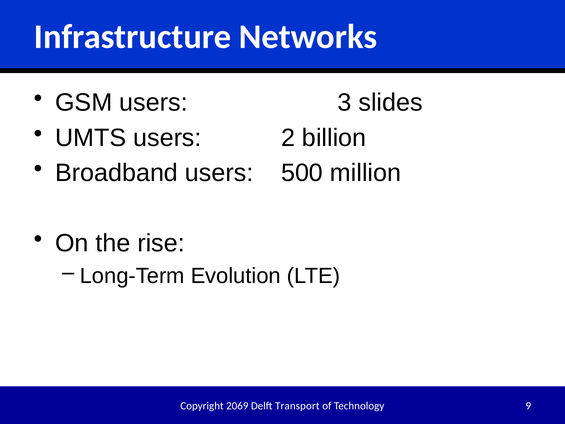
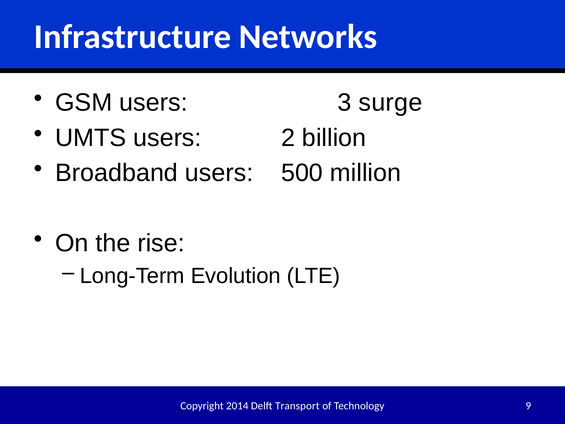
slides: slides -> surge (390, 103)
2069: 2069 -> 2014 (237, 406)
